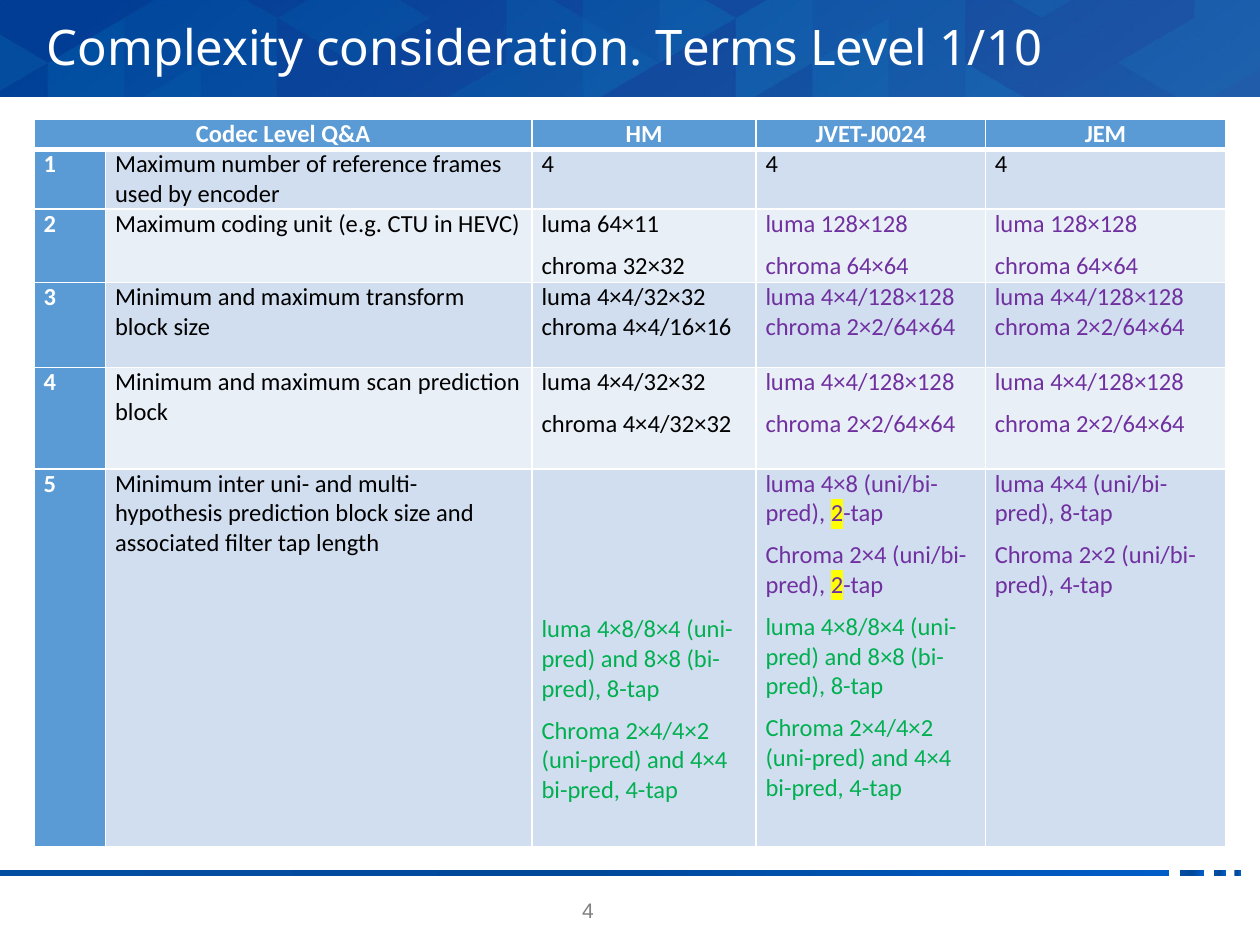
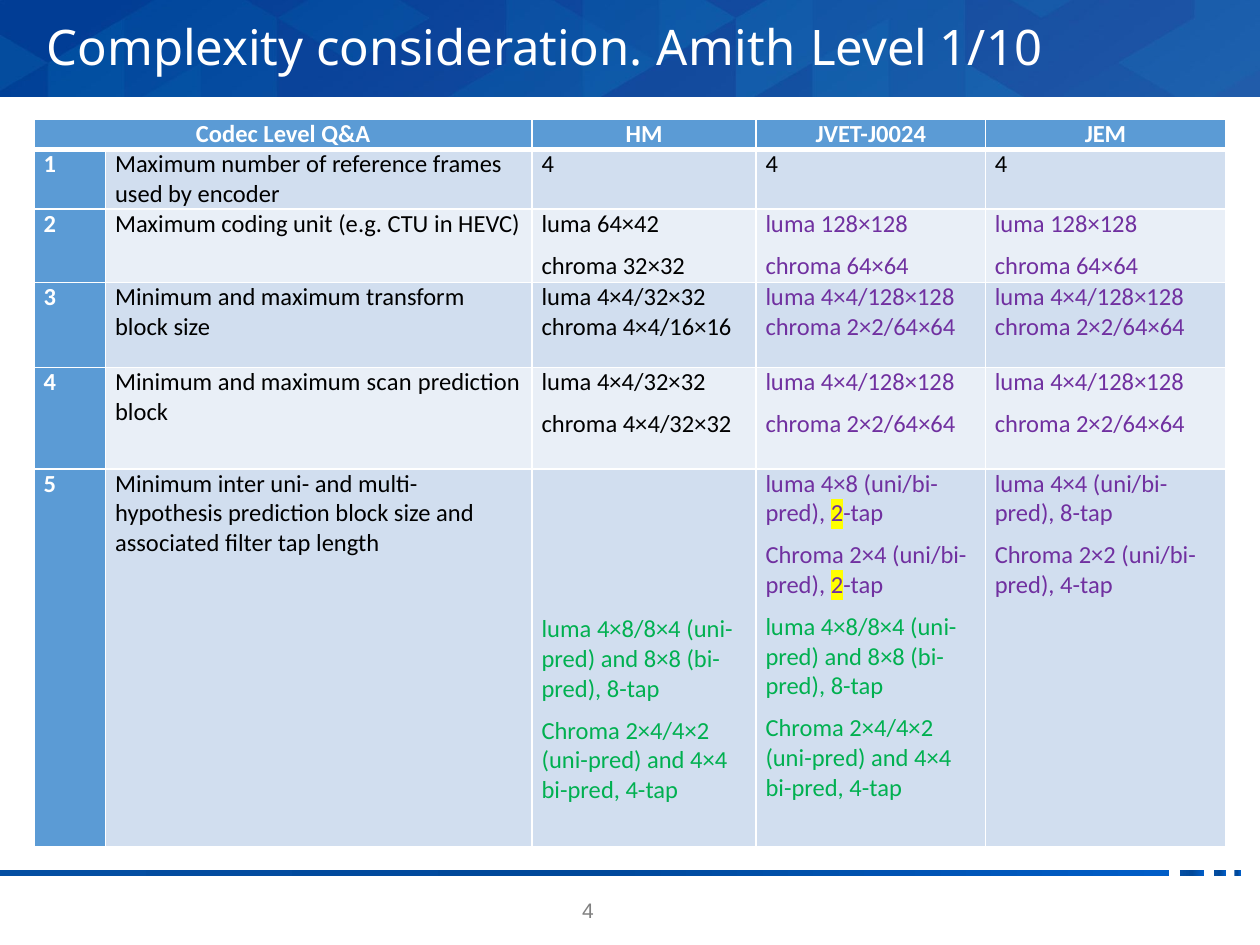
Terms: Terms -> Amith (726, 49)
64×11: 64×11 -> 64×42 (628, 224)
